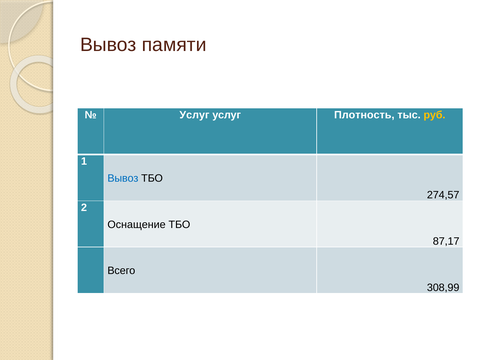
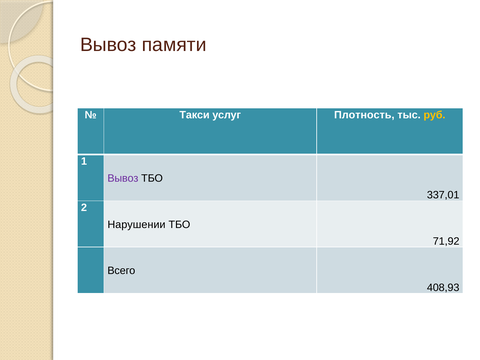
Услуг: Услуг -> Такси (195, 115)
Вывоз colour: blue -> purple (123, 178)
274,57: 274,57 -> 337,01 (443, 195)
Оснащение: Оснащение -> Нарушении (137, 225)
87,17: 87,17 -> 71,92 (446, 241)
308,99: 308,99 -> 408,93 (443, 288)
